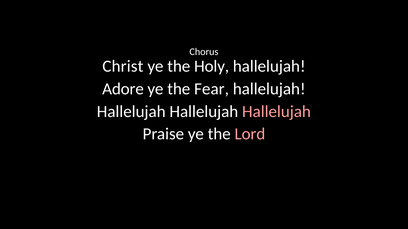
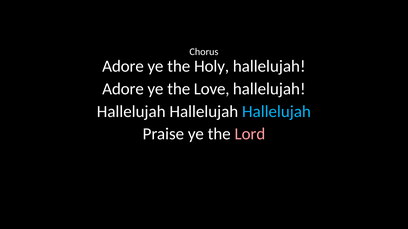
Christ: Christ -> Adore (123, 67)
Fear: Fear -> Love (212, 89)
Hallelujah colour: pink -> light blue (276, 112)
